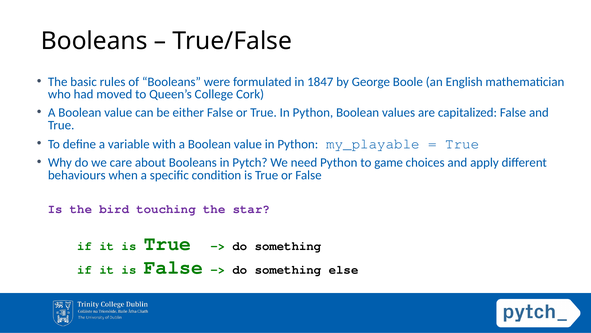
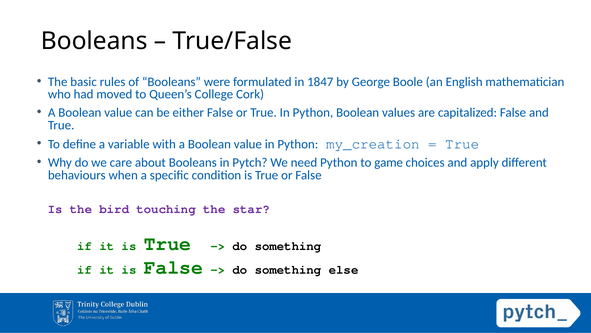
my_playable: my_playable -> my_creation (373, 144)
